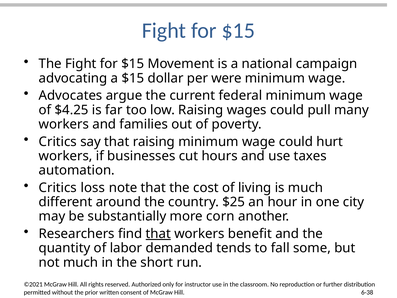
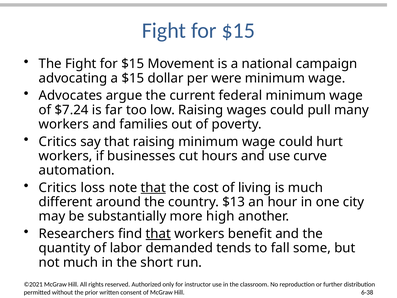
$4.25: $4.25 -> $7.24 (72, 110)
taxes: taxes -> curve (310, 156)
that underline: none -> present (153, 188)
$25: $25 -> $13 (234, 202)
corn: corn -> high (220, 216)
